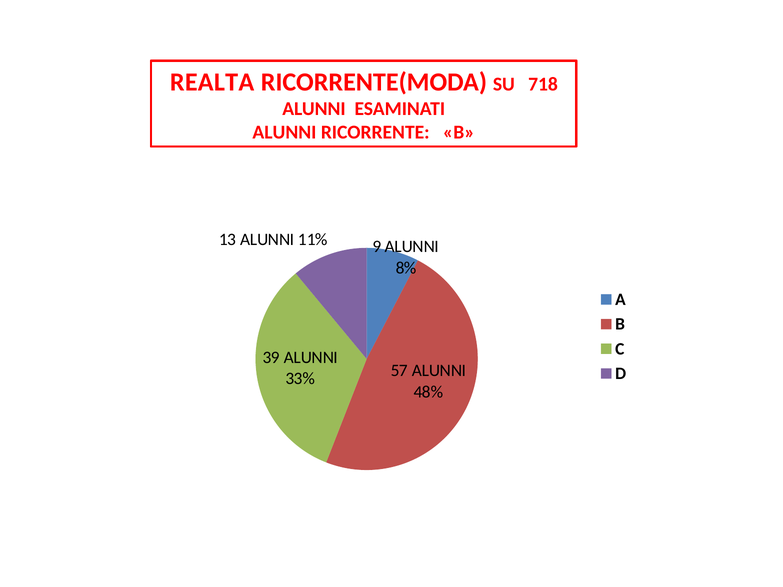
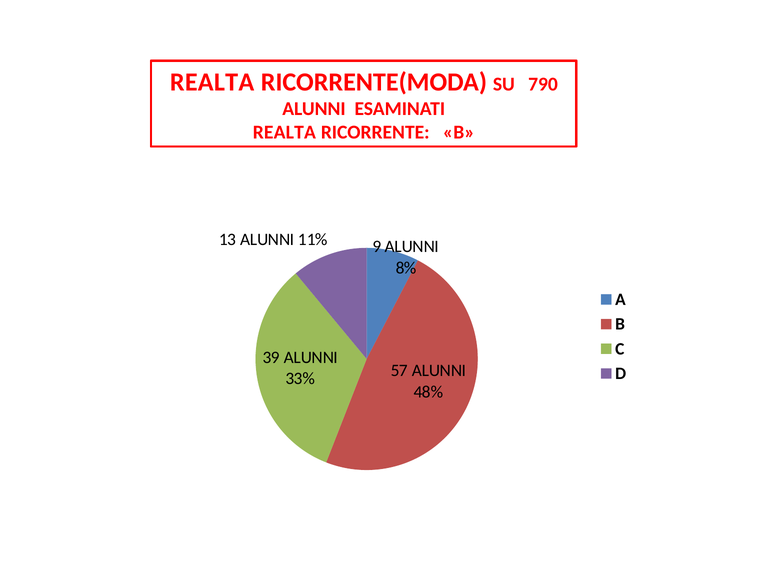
718: 718 -> 790 (543, 84)
ALUNNI: ALUNNI -> REALTA (284, 132)
